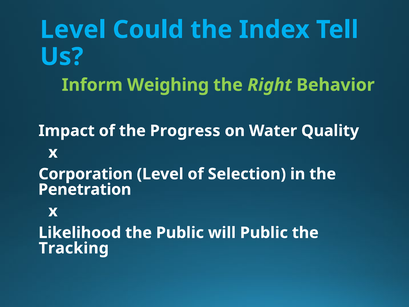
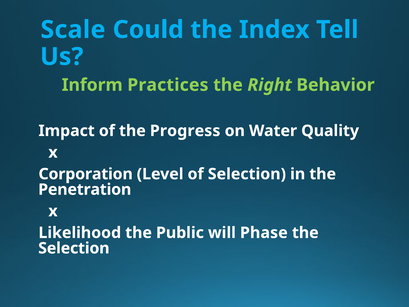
Level: Level -> Scale (73, 30)
Weighing: Weighing -> Practices (168, 85)
will Public: Public -> Phase (264, 233)
Tracking: Tracking -> Selection (74, 248)
